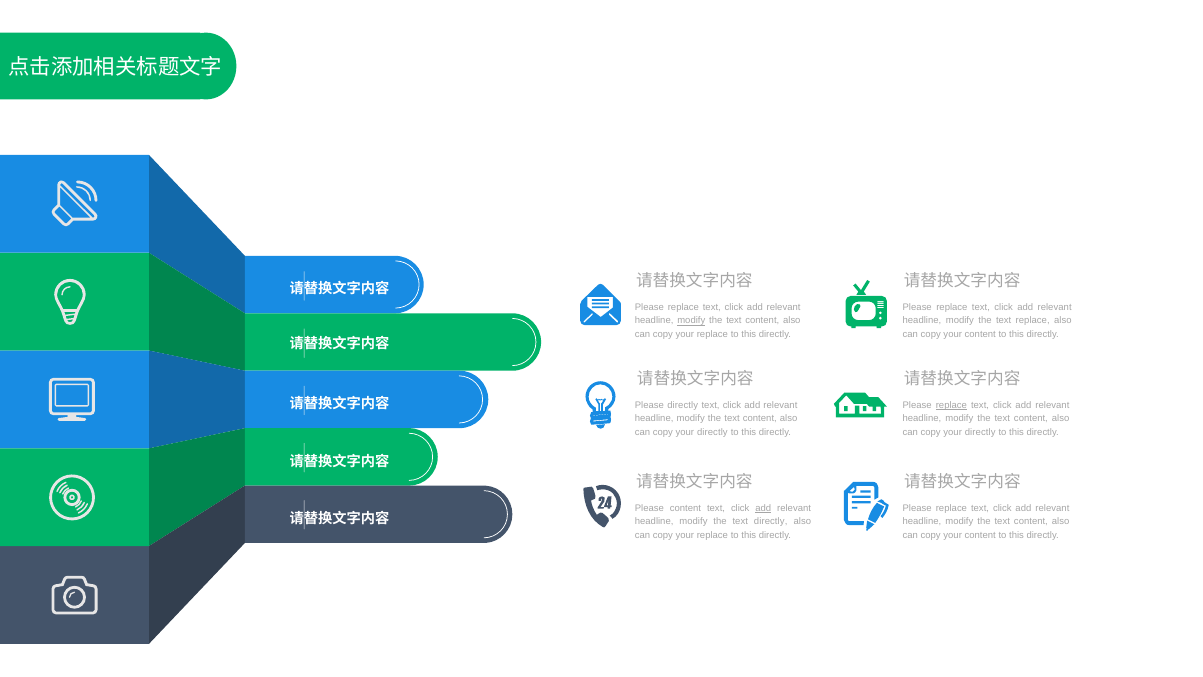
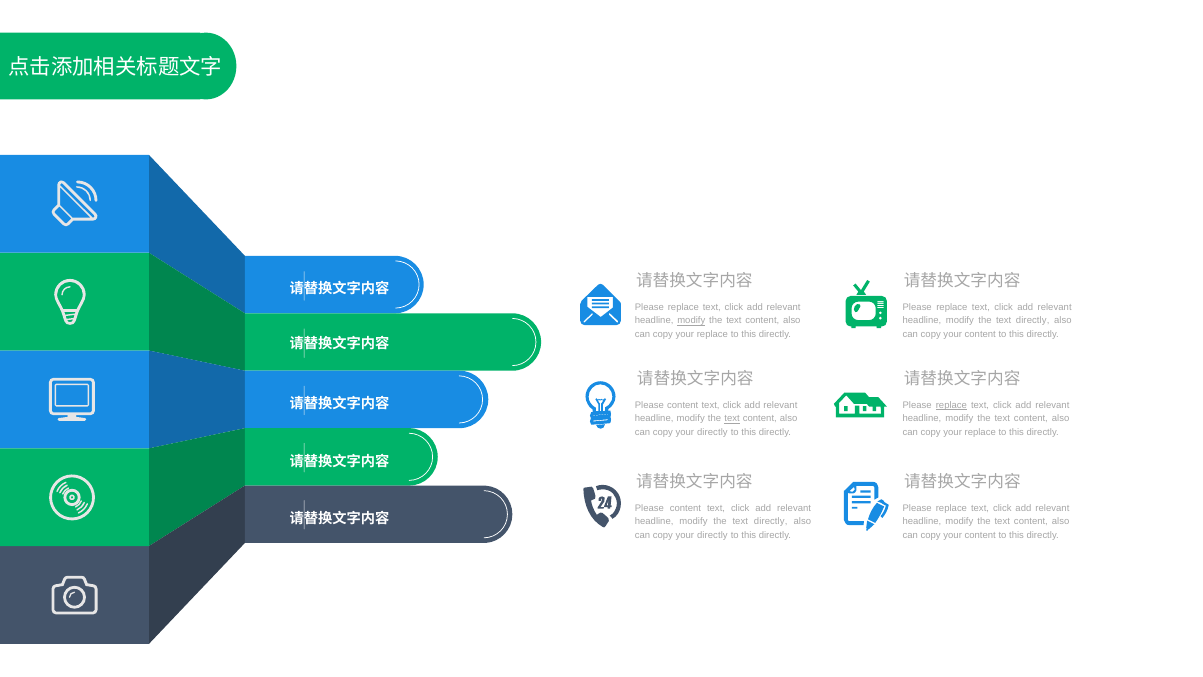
replace: replace -> directly (1033, 321)
directly: directly -> content (683, 405)
text underline: none -> present (732, 419)
directly: directly -> replace (980, 432)
add underline: present -> none (763, 508)
replace: replace -> directly (712, 535)
